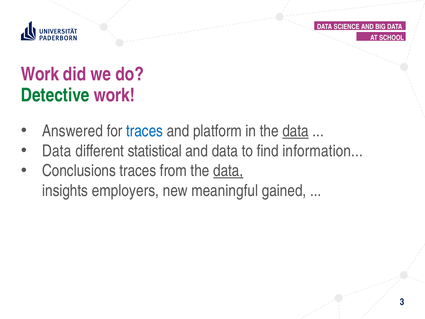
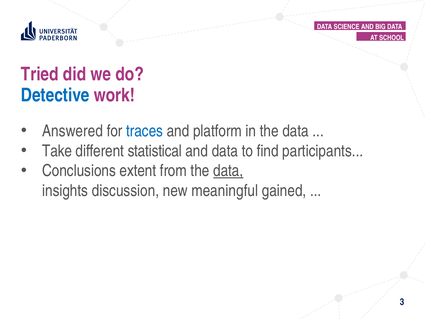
Work: Work -> Tried (40, 74)
Detective colour: green -> blue (55, 95)
data underline: present -> none (296, 131)
Data: Data -> Take (57, 151)
information: information -> participants (323, 151)
Conclusions traces: traces -> extent (138, 171)
employers: employers -> discussion (125, 191)
